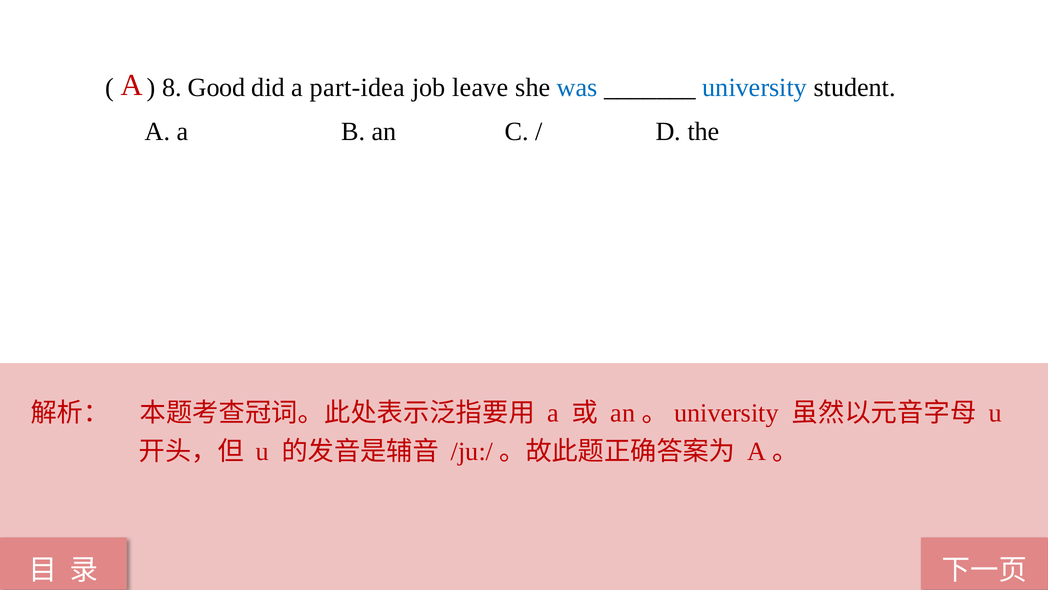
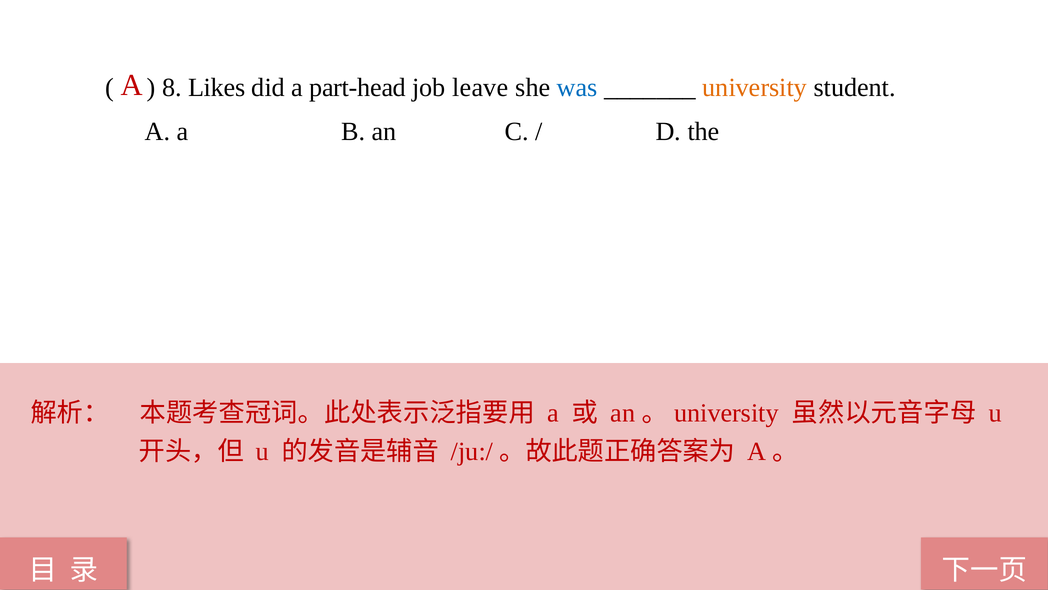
Good: Good -> Likes (217, 87)
part-idea: part-idea -> part-head (358, 87)
university colour: blue -> orange (755, 87)
